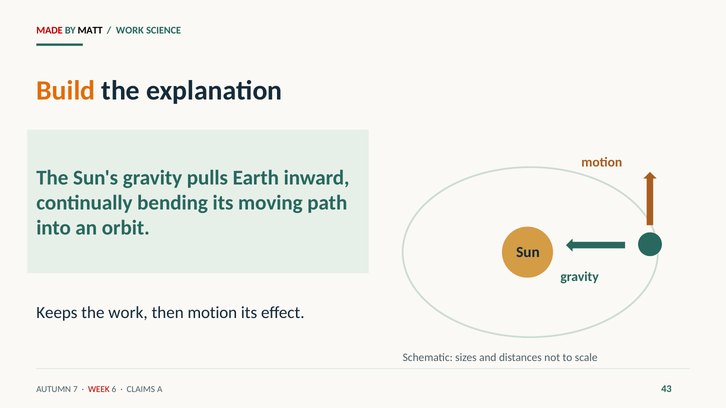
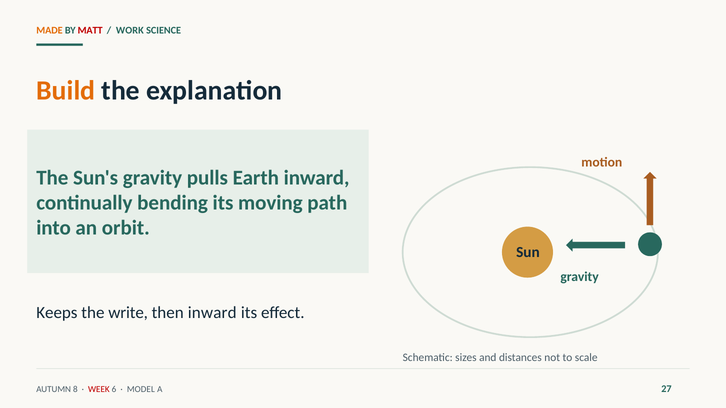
MADE colour: red -> orange (49, 30)
MATT colour: black -> red (90, 30)
the work: work -> write (128, 313)
then motion: motion -> inward (212, 313)
7: 7 -> 8 (75, 389)
CLAIMS: CLAIMS -> MODEL (141, 389)
43: 43 -> 27 (666, 389)
